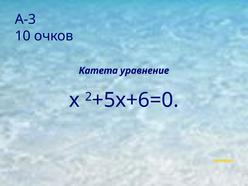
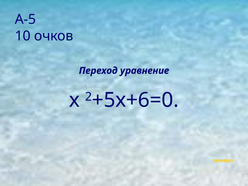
А-3: А-3 -> А-5 (25, 19)
Катета: Катета -> Переход (98, 71)
